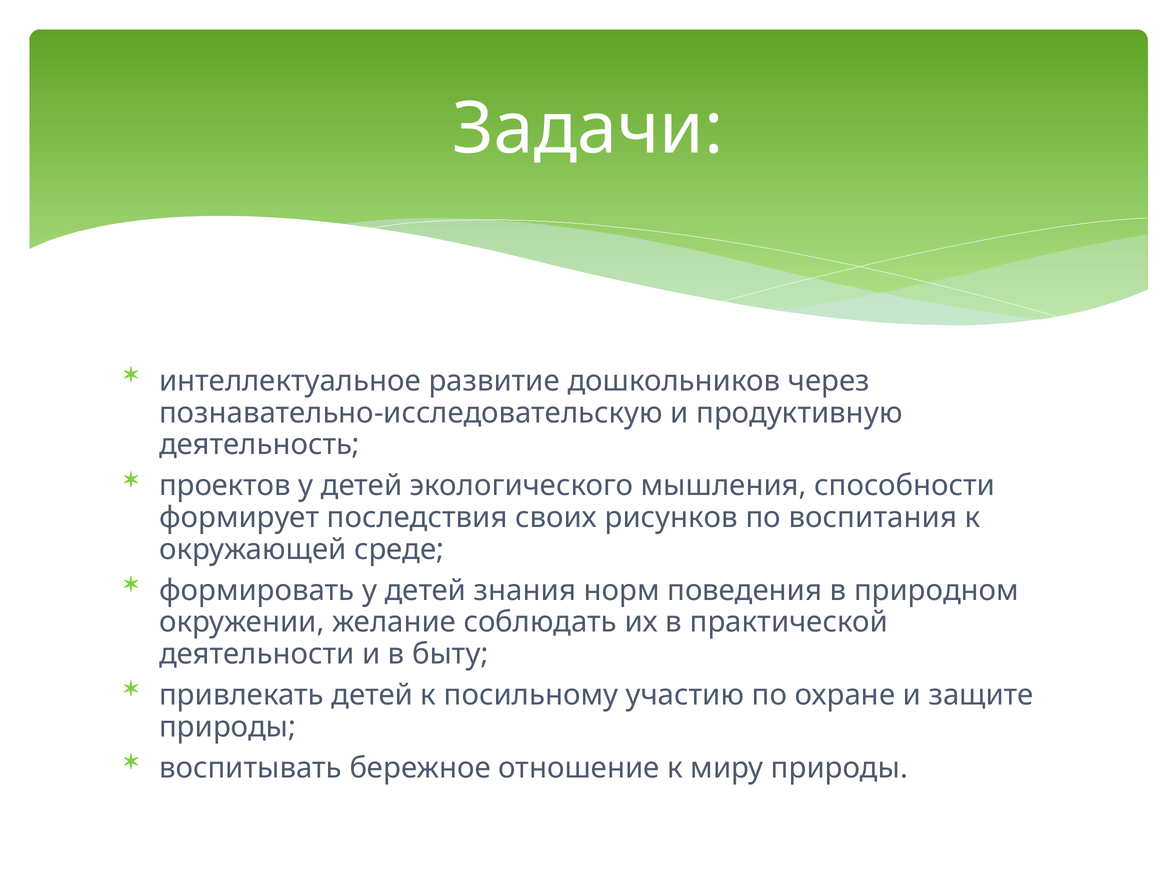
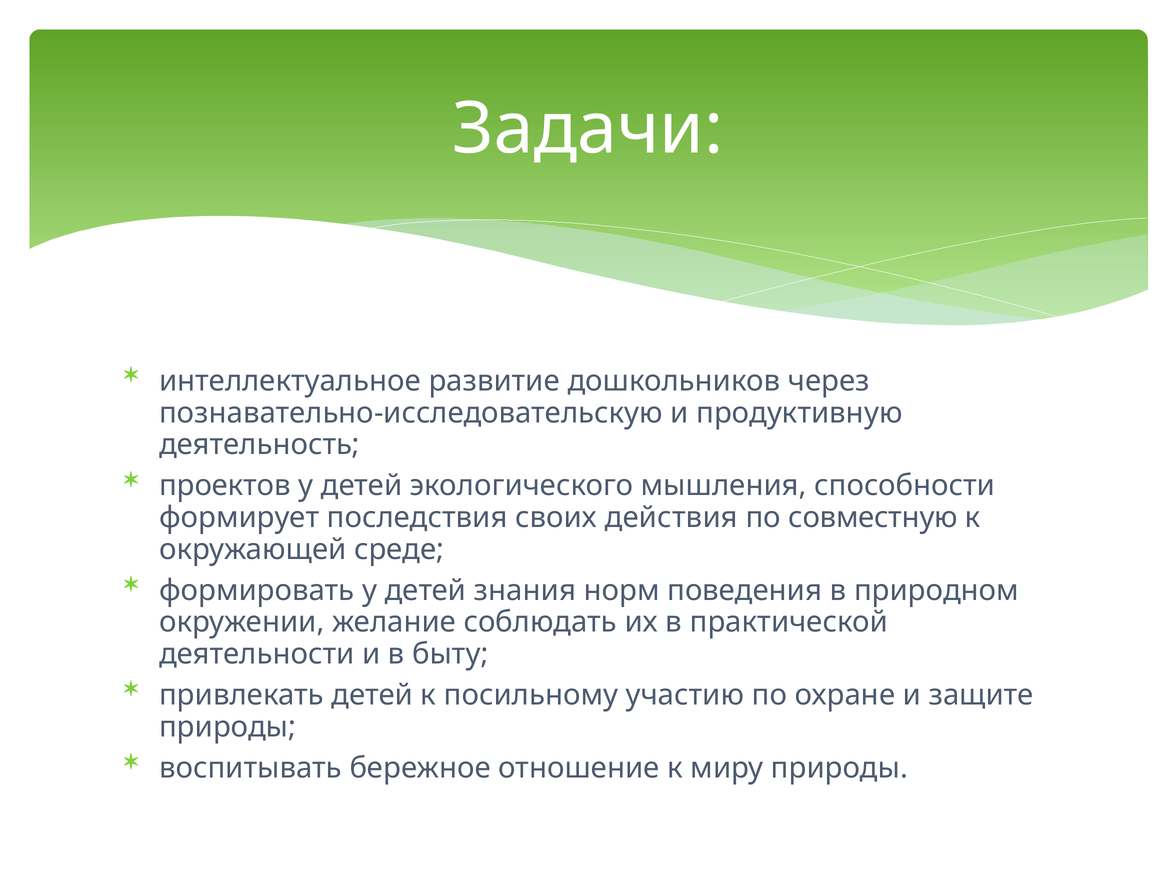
рисунков: рисунков -> действия (671, 518)
воспитания: воспитания -> совместную (873, 518)
